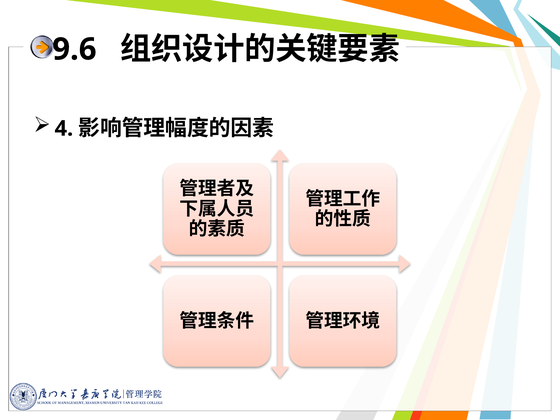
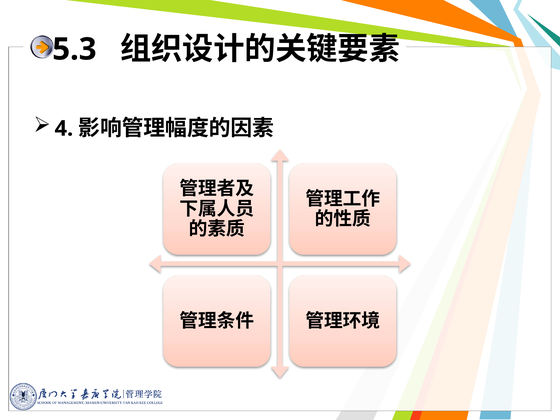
9.6: 9.6 -> 5.3 (74, 49)
